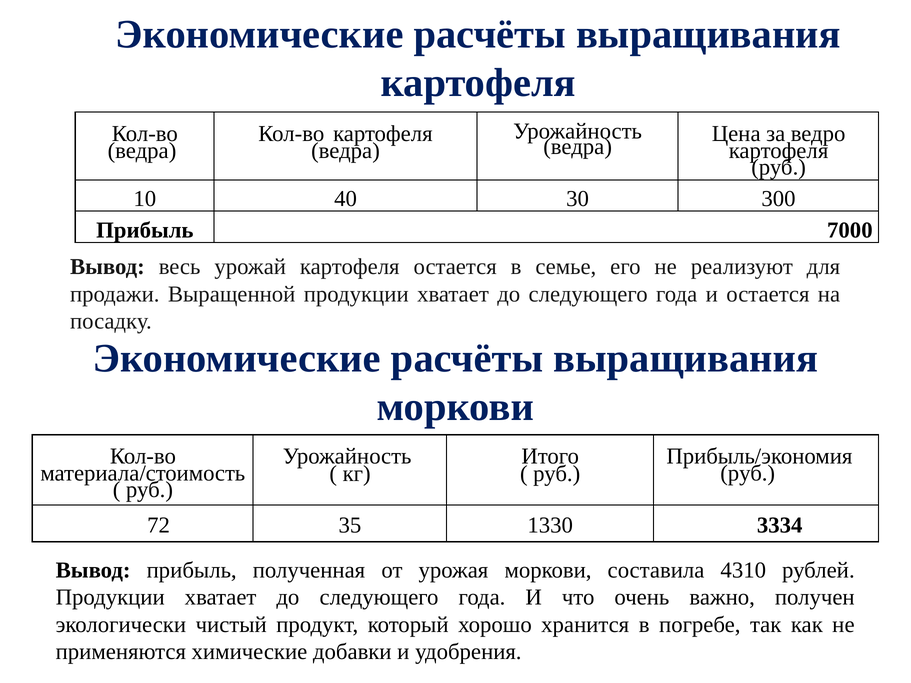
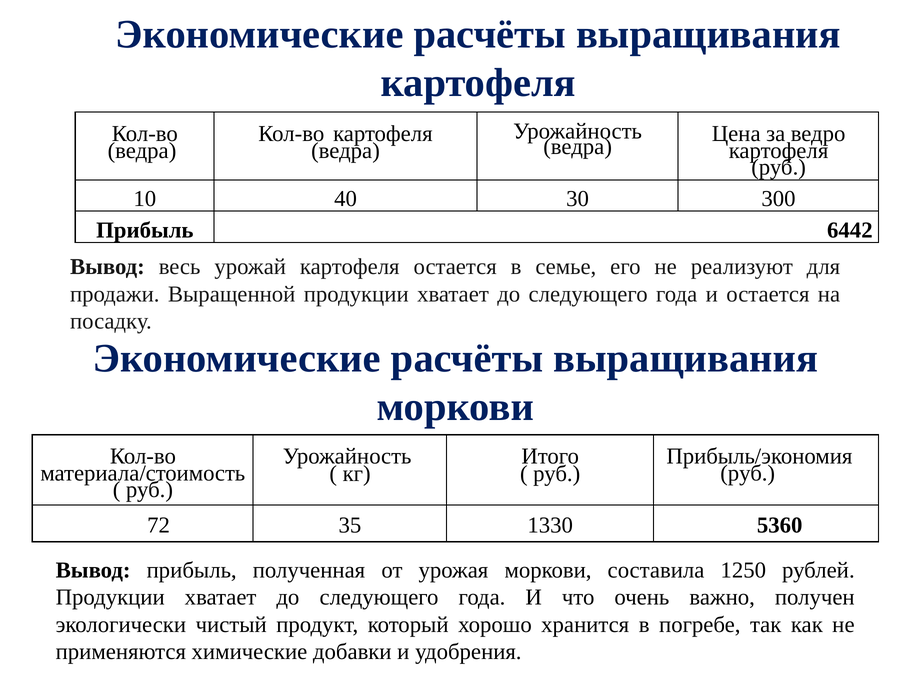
7000: 7000 -> 6442 (850, 230)
3334: 3334 -> 5360 (780, 525)
4310: 4310 -> 1250 (743, 570)
